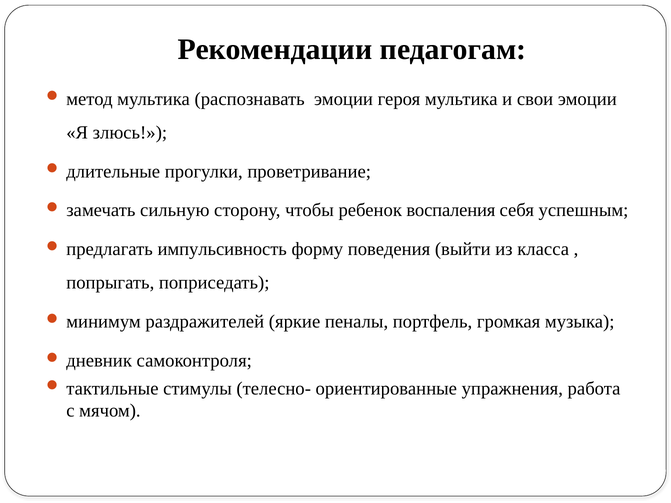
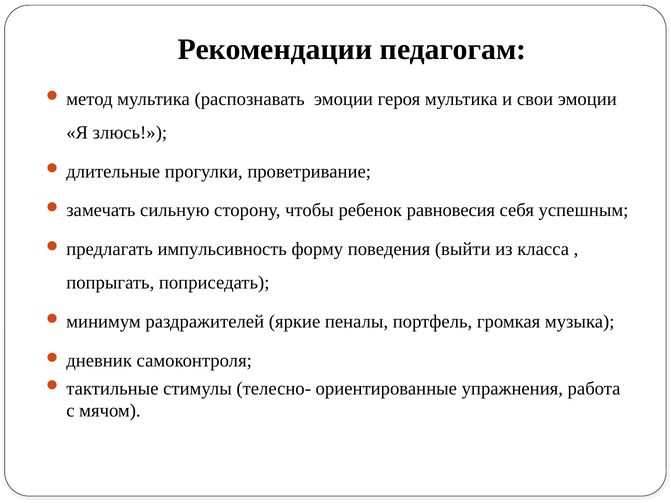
воспаления: воспаления -> равновесия (451, 210)
